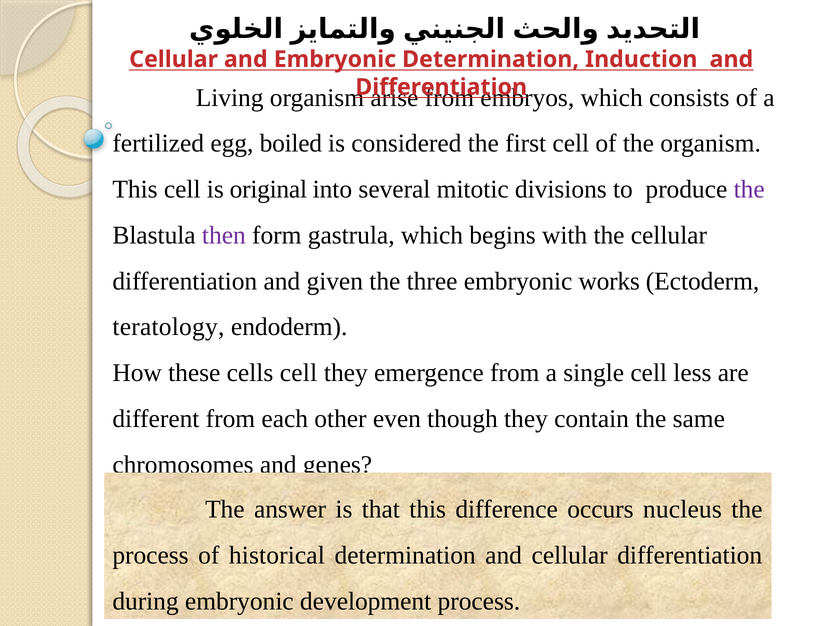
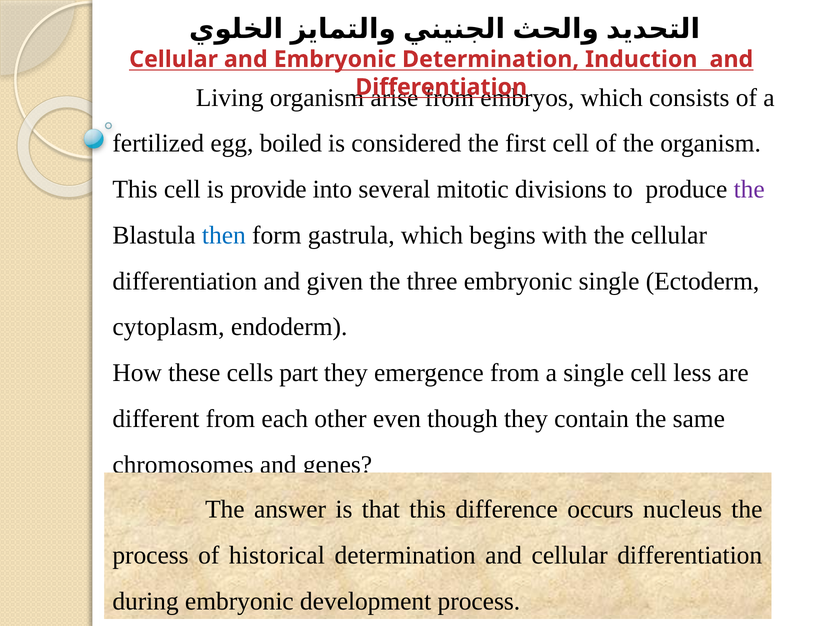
original: original -> provide (268, 189)
then colour: purple -> blue (224, 235)
embryonic works: works -> single (609, 281)
teratology: teratology -> cytoplasm (168, 327)
cells cell: cell -> part (299, 373)
